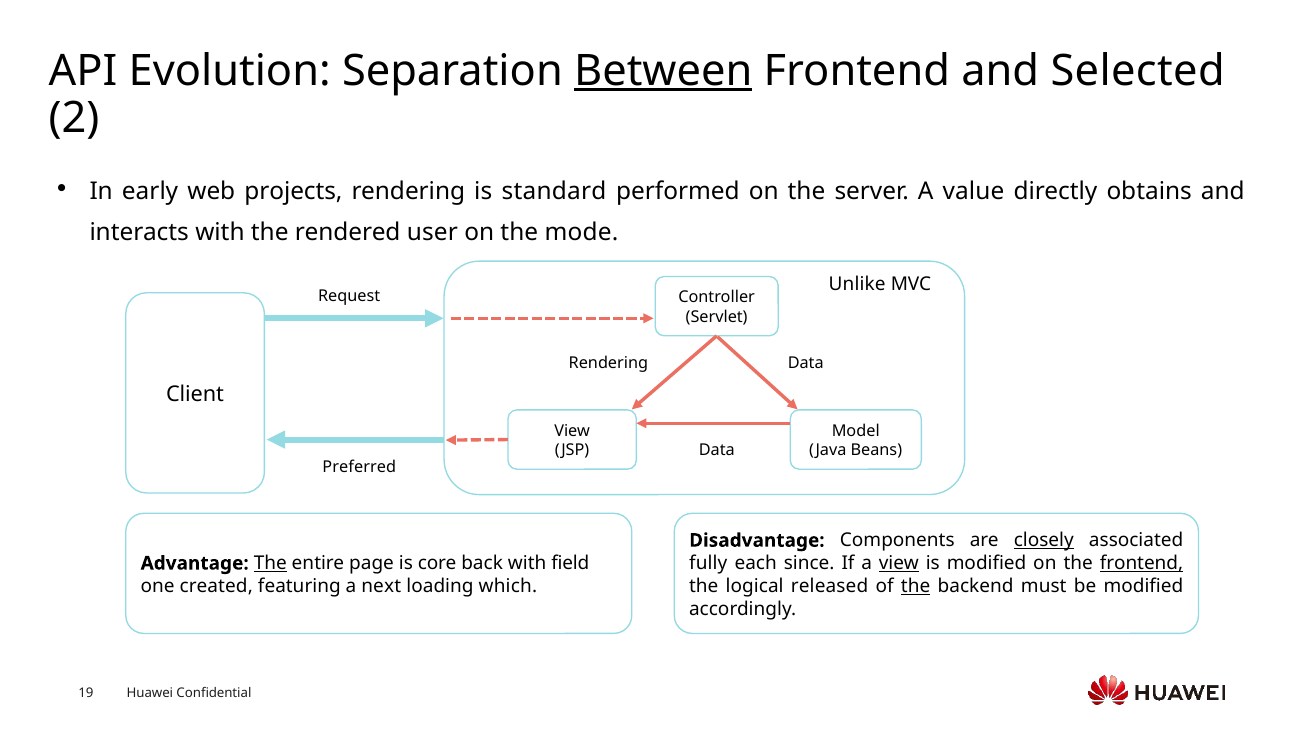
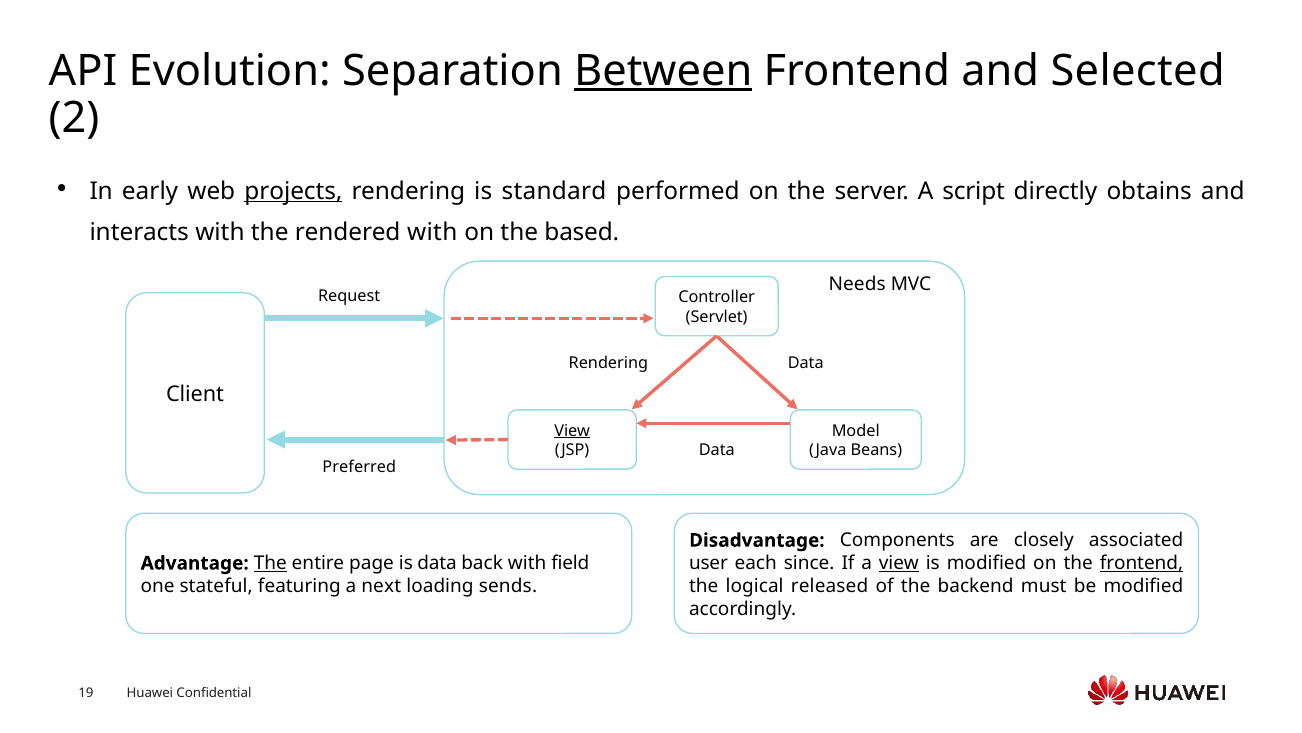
projects underline: none -> present (293, 191)
value: value -> script (974, 191)
rendered user: user -> with (432, 232)
mode: mode -> based (582, 232)
Unlike: Unlike -> Needs (857, 284)
View underline: none -> present (572, 430)
closely underline: present -> none (1044, 540)
fully: fully -> user (708, 563)
is core: core -> data (437, 563)
created: created -> stateful (216, 586)
which: which -> sends (508, 586)
the underline: present -> none (916, 586)
